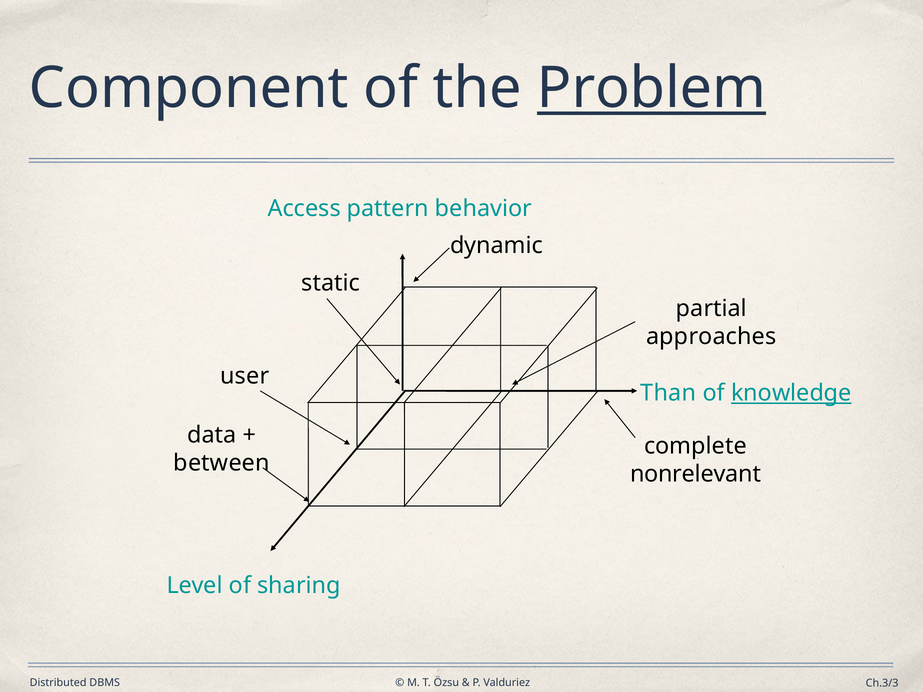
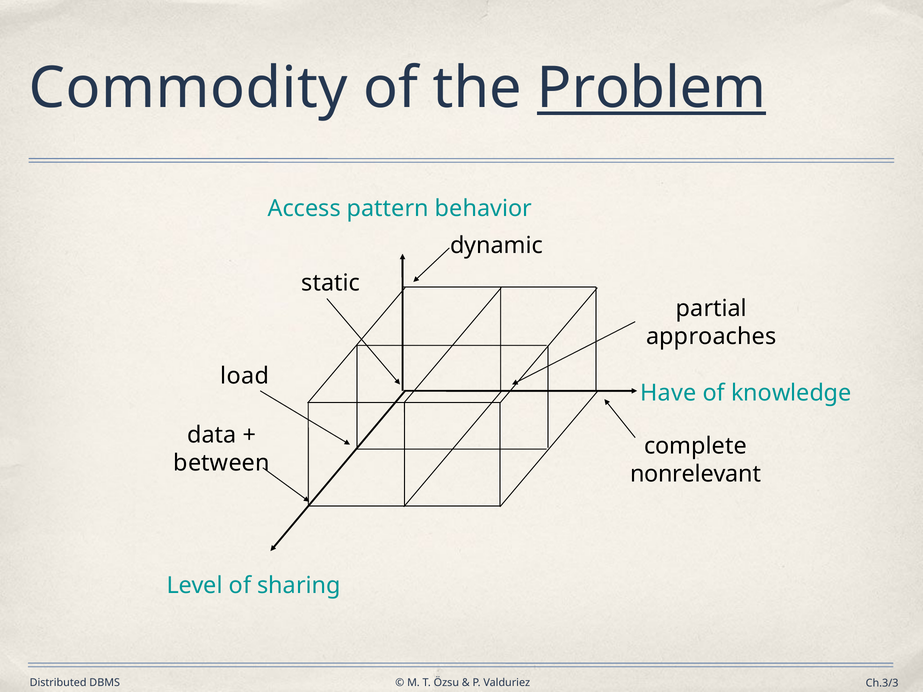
Component: Component -> Commodity (188, 88)
user: user -> load (245, 376)
Than: Than -> Have (668, 393)
knowledge underline: present -> none (791, 393)
